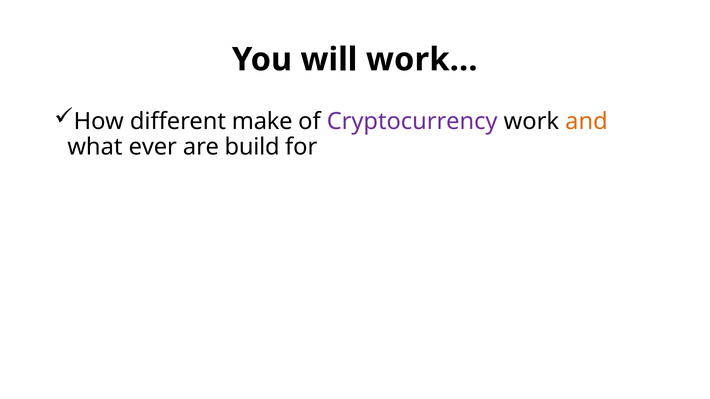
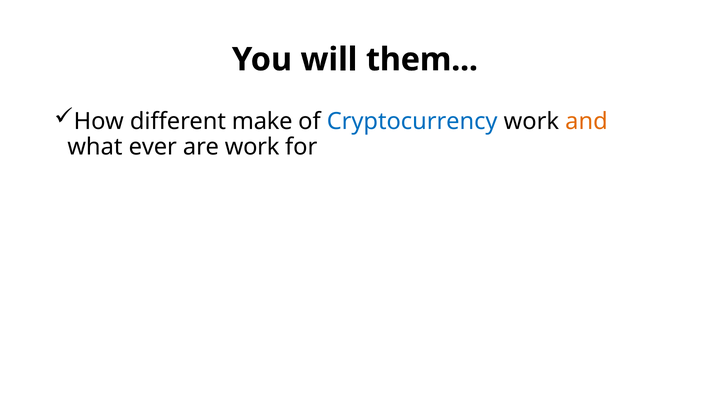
will work: work -> them (422, 60)
Cryptocurrency colour: purple -> blue (412, 122)
are build: build -> work (252, 147)
